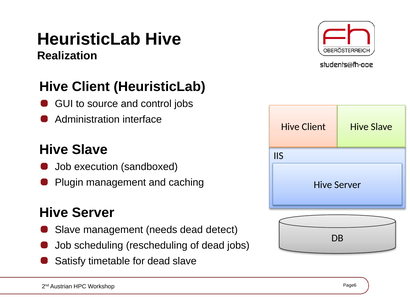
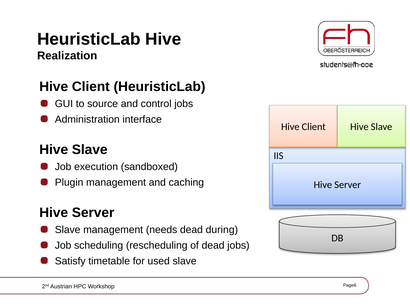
detect: detect -> during (222, 230)
for dead: dead -> used (159, 261)
